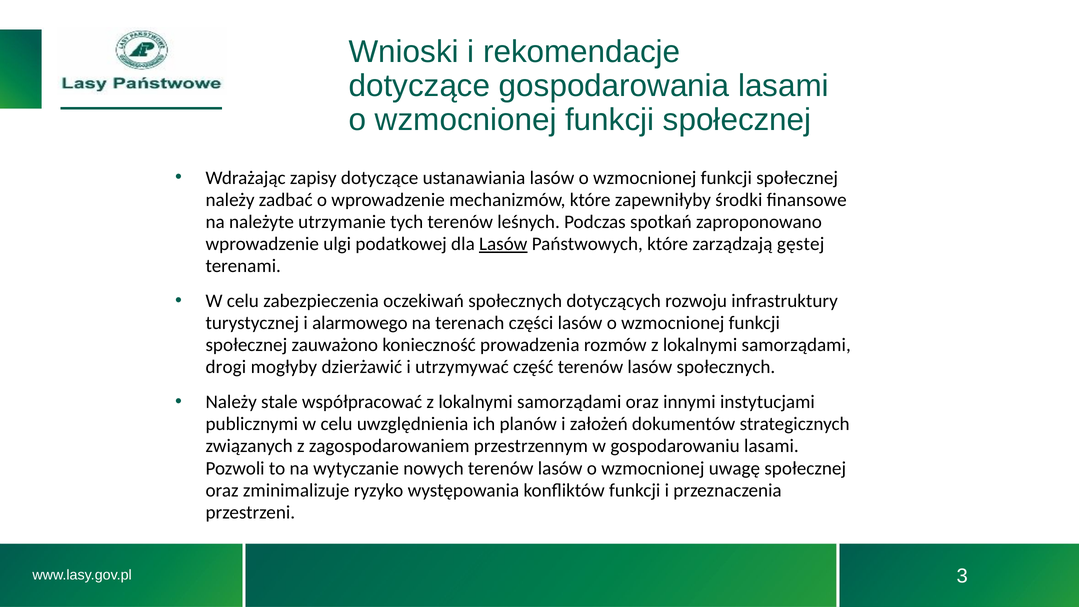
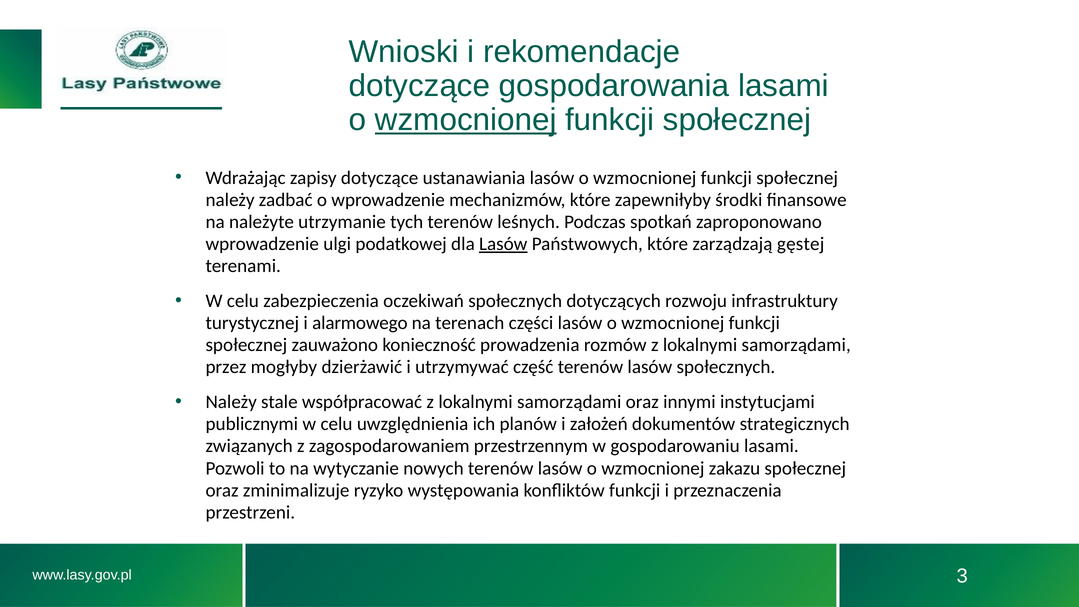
wzmocnionej underline: none -> present (466, 120)
drogi: drogi -> przez (226, 367)
uwagę: uwagę -> zakazu (735, 468)
